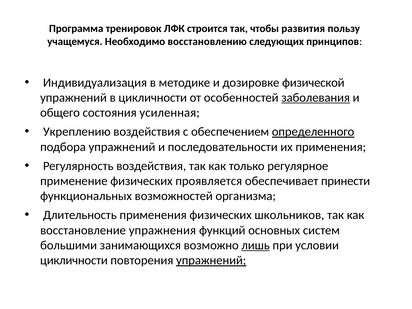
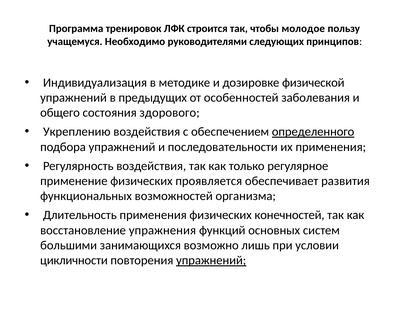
развития: развития -> молодое (303, 29)
восстановлению: восстановлению -> руководителями (207, 42)
в цикличности: цикличности -> предыдущих (153, 98)
заболевания underline: present -> none (316, 98)
усиленная: усиленная -> здорового (170, 113)
принести: принести -> развития (345, 181)
школьников: школьников -> конечностей (290, 215)
лишь underline: present -> none (256, 245)
